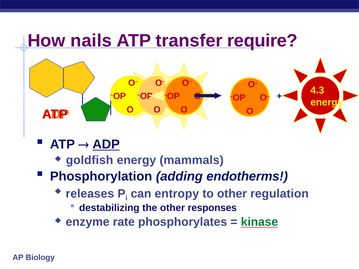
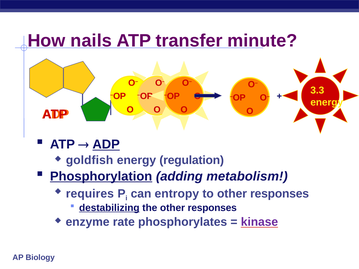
require: require -> minute (262, 41)
4.3: 4.3 -> 3.3 (317, 90)
mammals: mammals -> regulation (192, 160)
Phosphorylation underline: none -> present (101, 176)
endotherms: endotherms -> metabolism (247, 176)
releases: releases -> requires (90, 194)
to other regulation: regulation -> responses (280, 194)
destabilizing underline: none -> present (109, 208)
kinase colour: green -> purple (259, 222)
